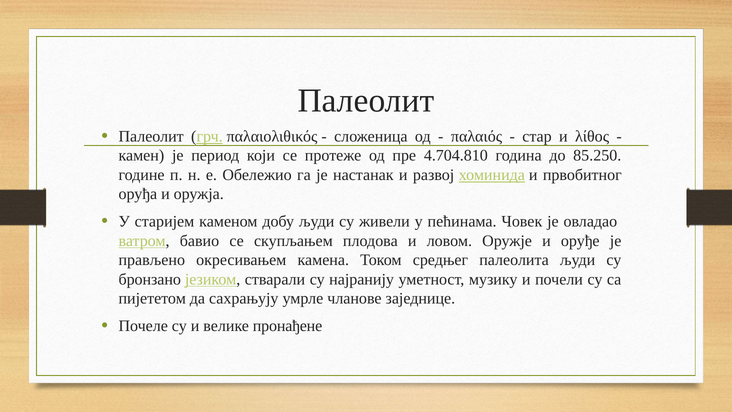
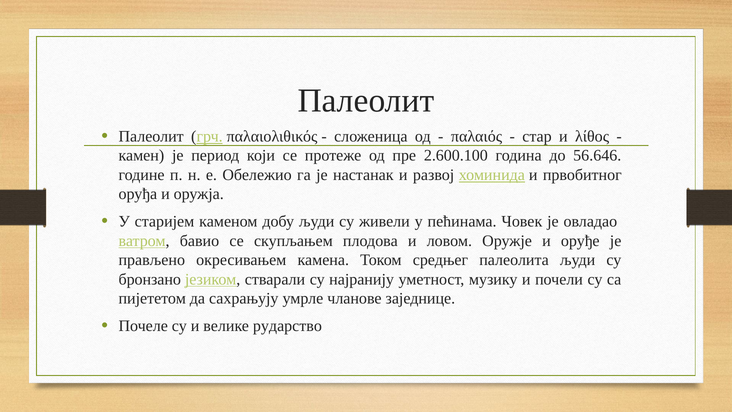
4.704.810: 4.704.810 -> 2.600.100 (456, 156)
85.250: 85.250 -> 56.646 (597, 156)
пронађене: пронађене -> рударство (287, 326)
